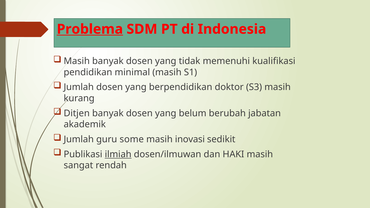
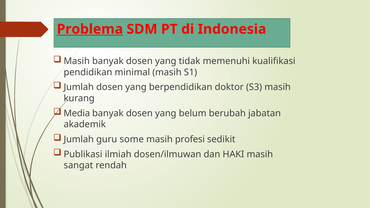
Ditjen: Ditjen -> Media (77, 113)
inovasi: inovasi -> profesi (190, 139)
ilmiah underline: present -> none (118, 154)
